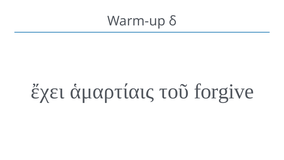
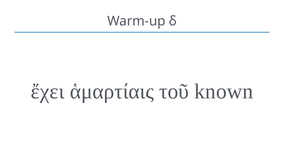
forgive: forgive -> known (224, 91)
